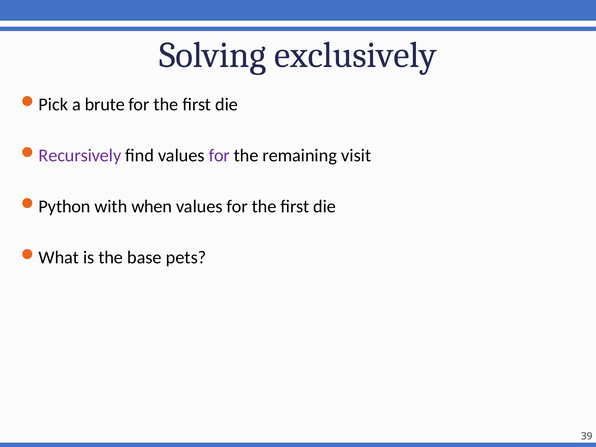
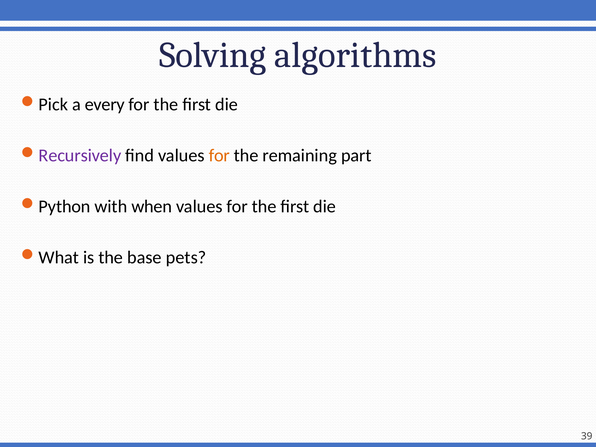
exclusively: exclusively -> algorithms (355, 55)
brute: brute -> every (105, 105)
for colour: purple -> orange (219, 156)
visit: visit -> part (356, 156)
